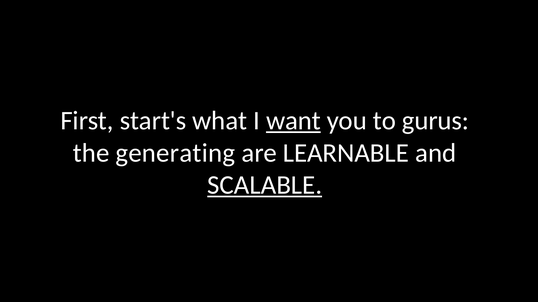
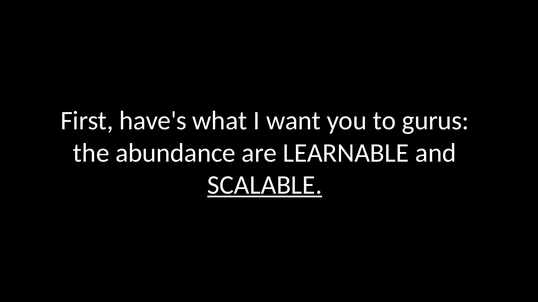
start's: start's -> have's (153, 121)
want underline: present -> none (293, 121)
generating: generating -> abundance (176, 153)
